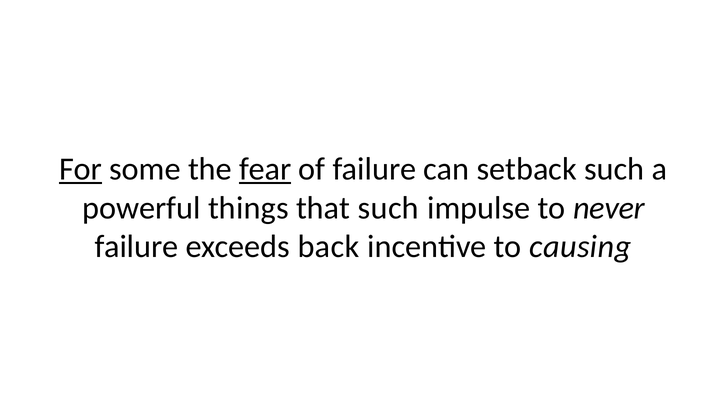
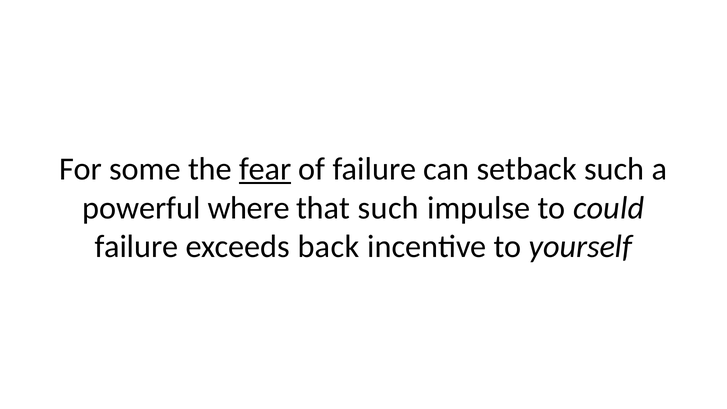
For underline: present -> none (81, 169)
things: things -> where (249, 208)
never: never -> could (609, 208)
causing: causing -> yourself (581, 247)
